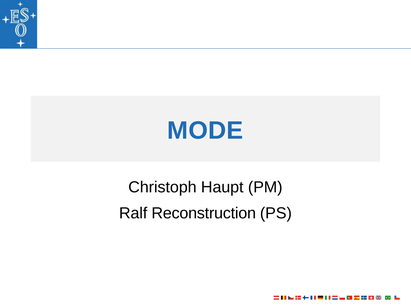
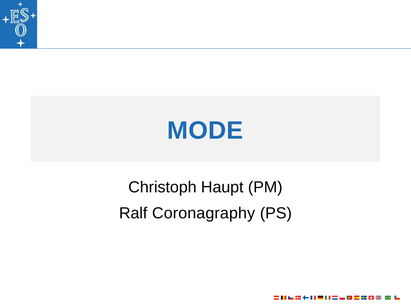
Reconstruction: Reconstruction -> Coronagraphy (204, 213)
